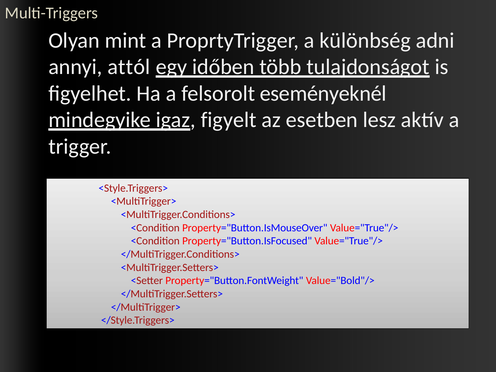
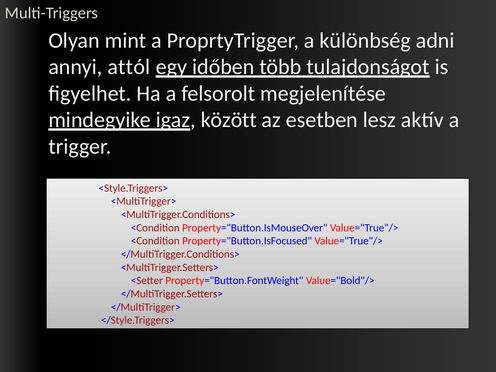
eseményeknél: eseményeknél -> megjelenítése (323, 93)
figyelt: figyelt -> között (229, 120)
